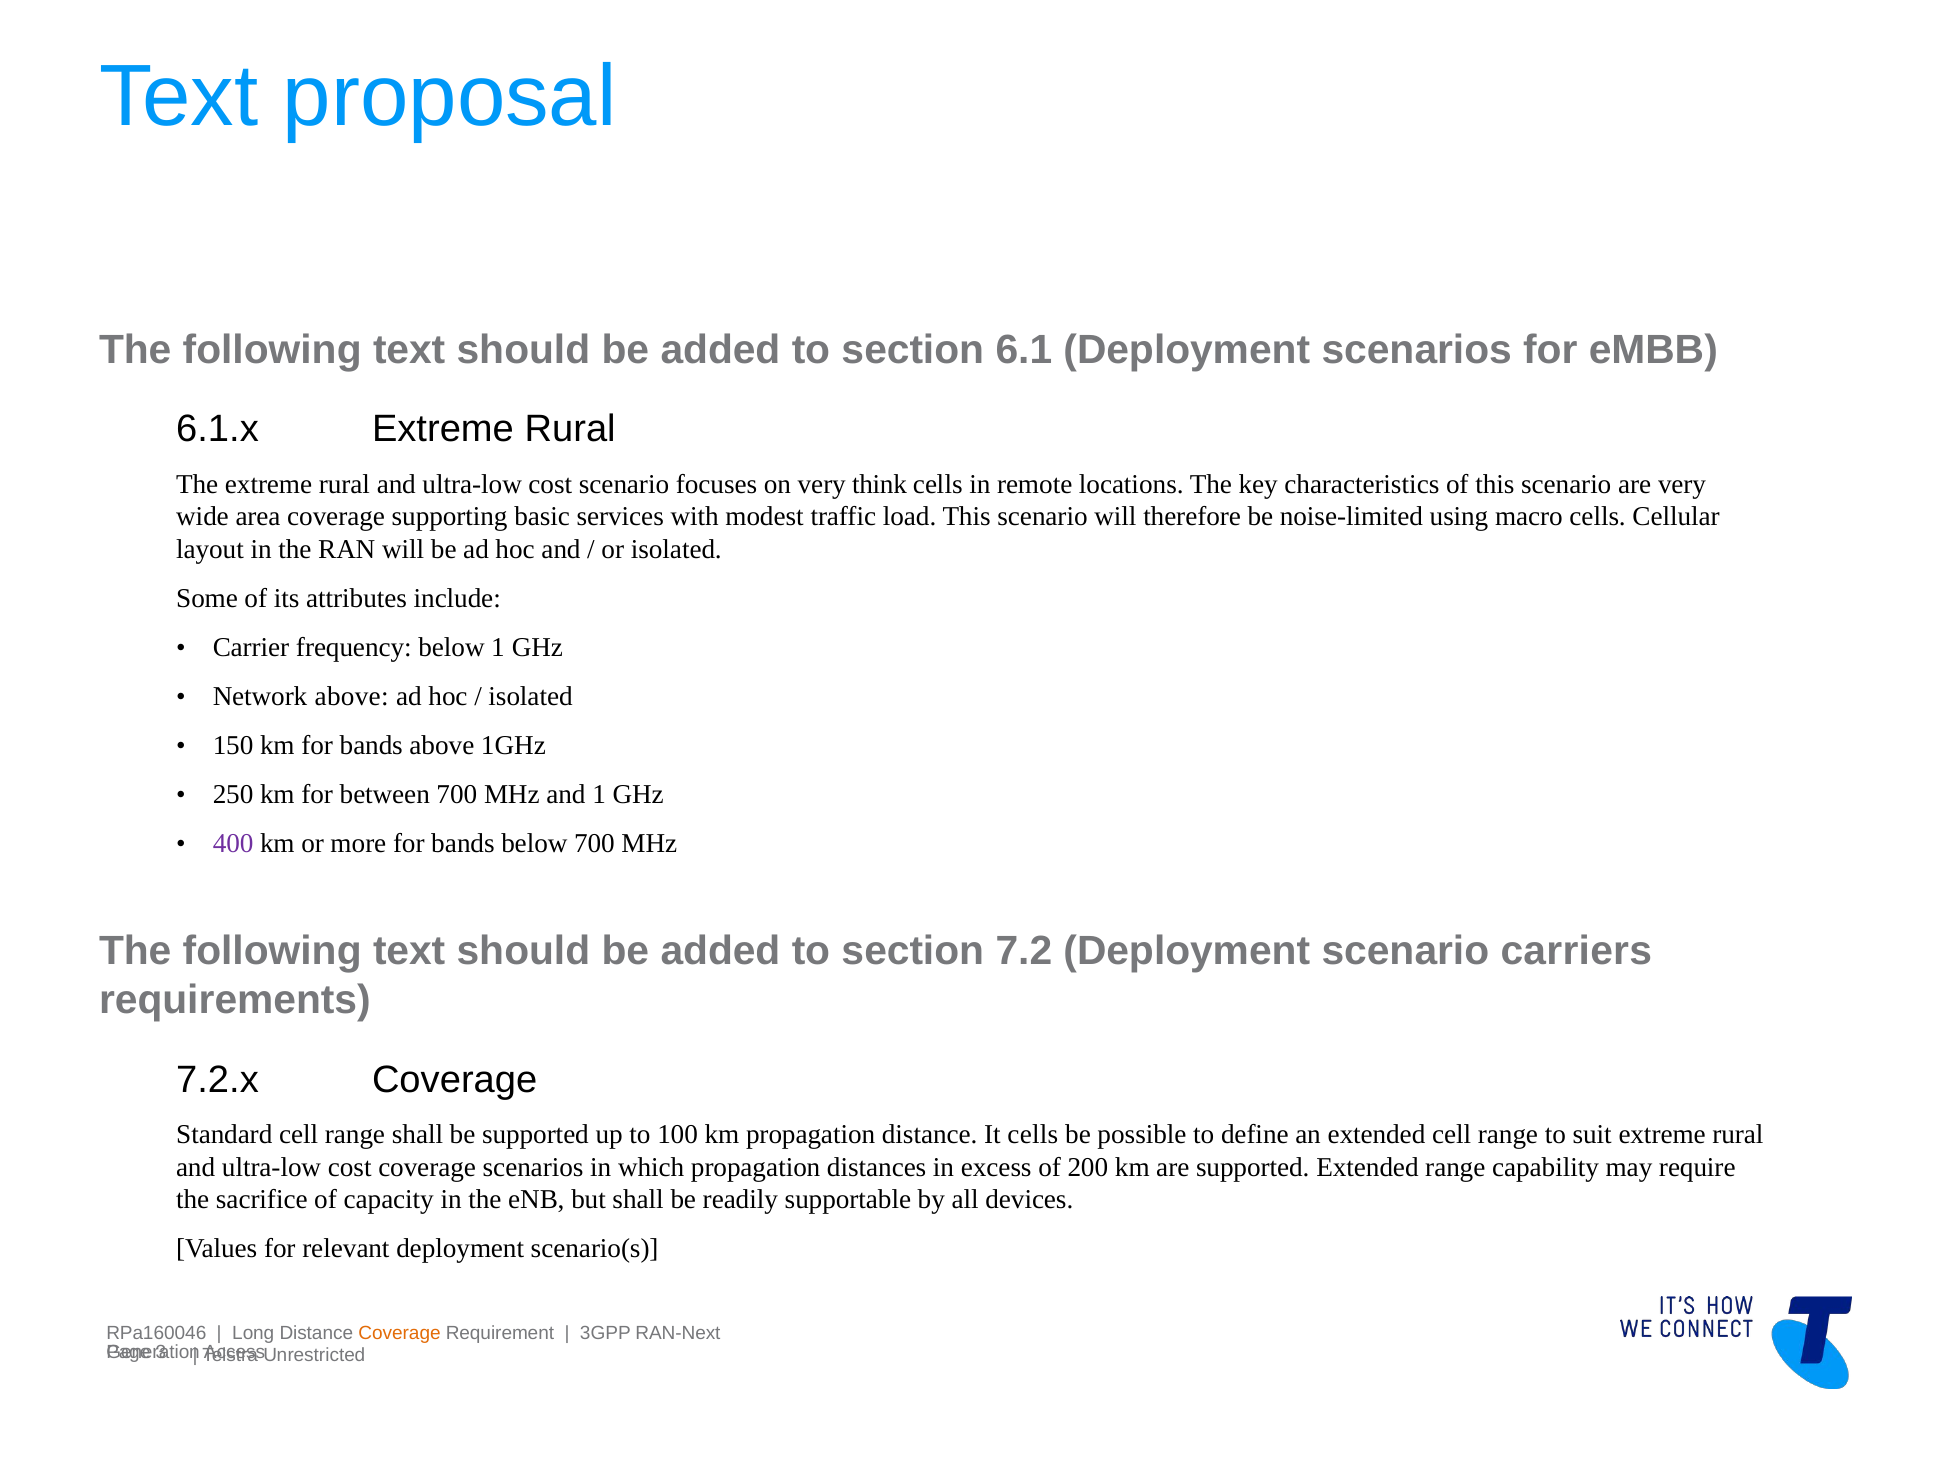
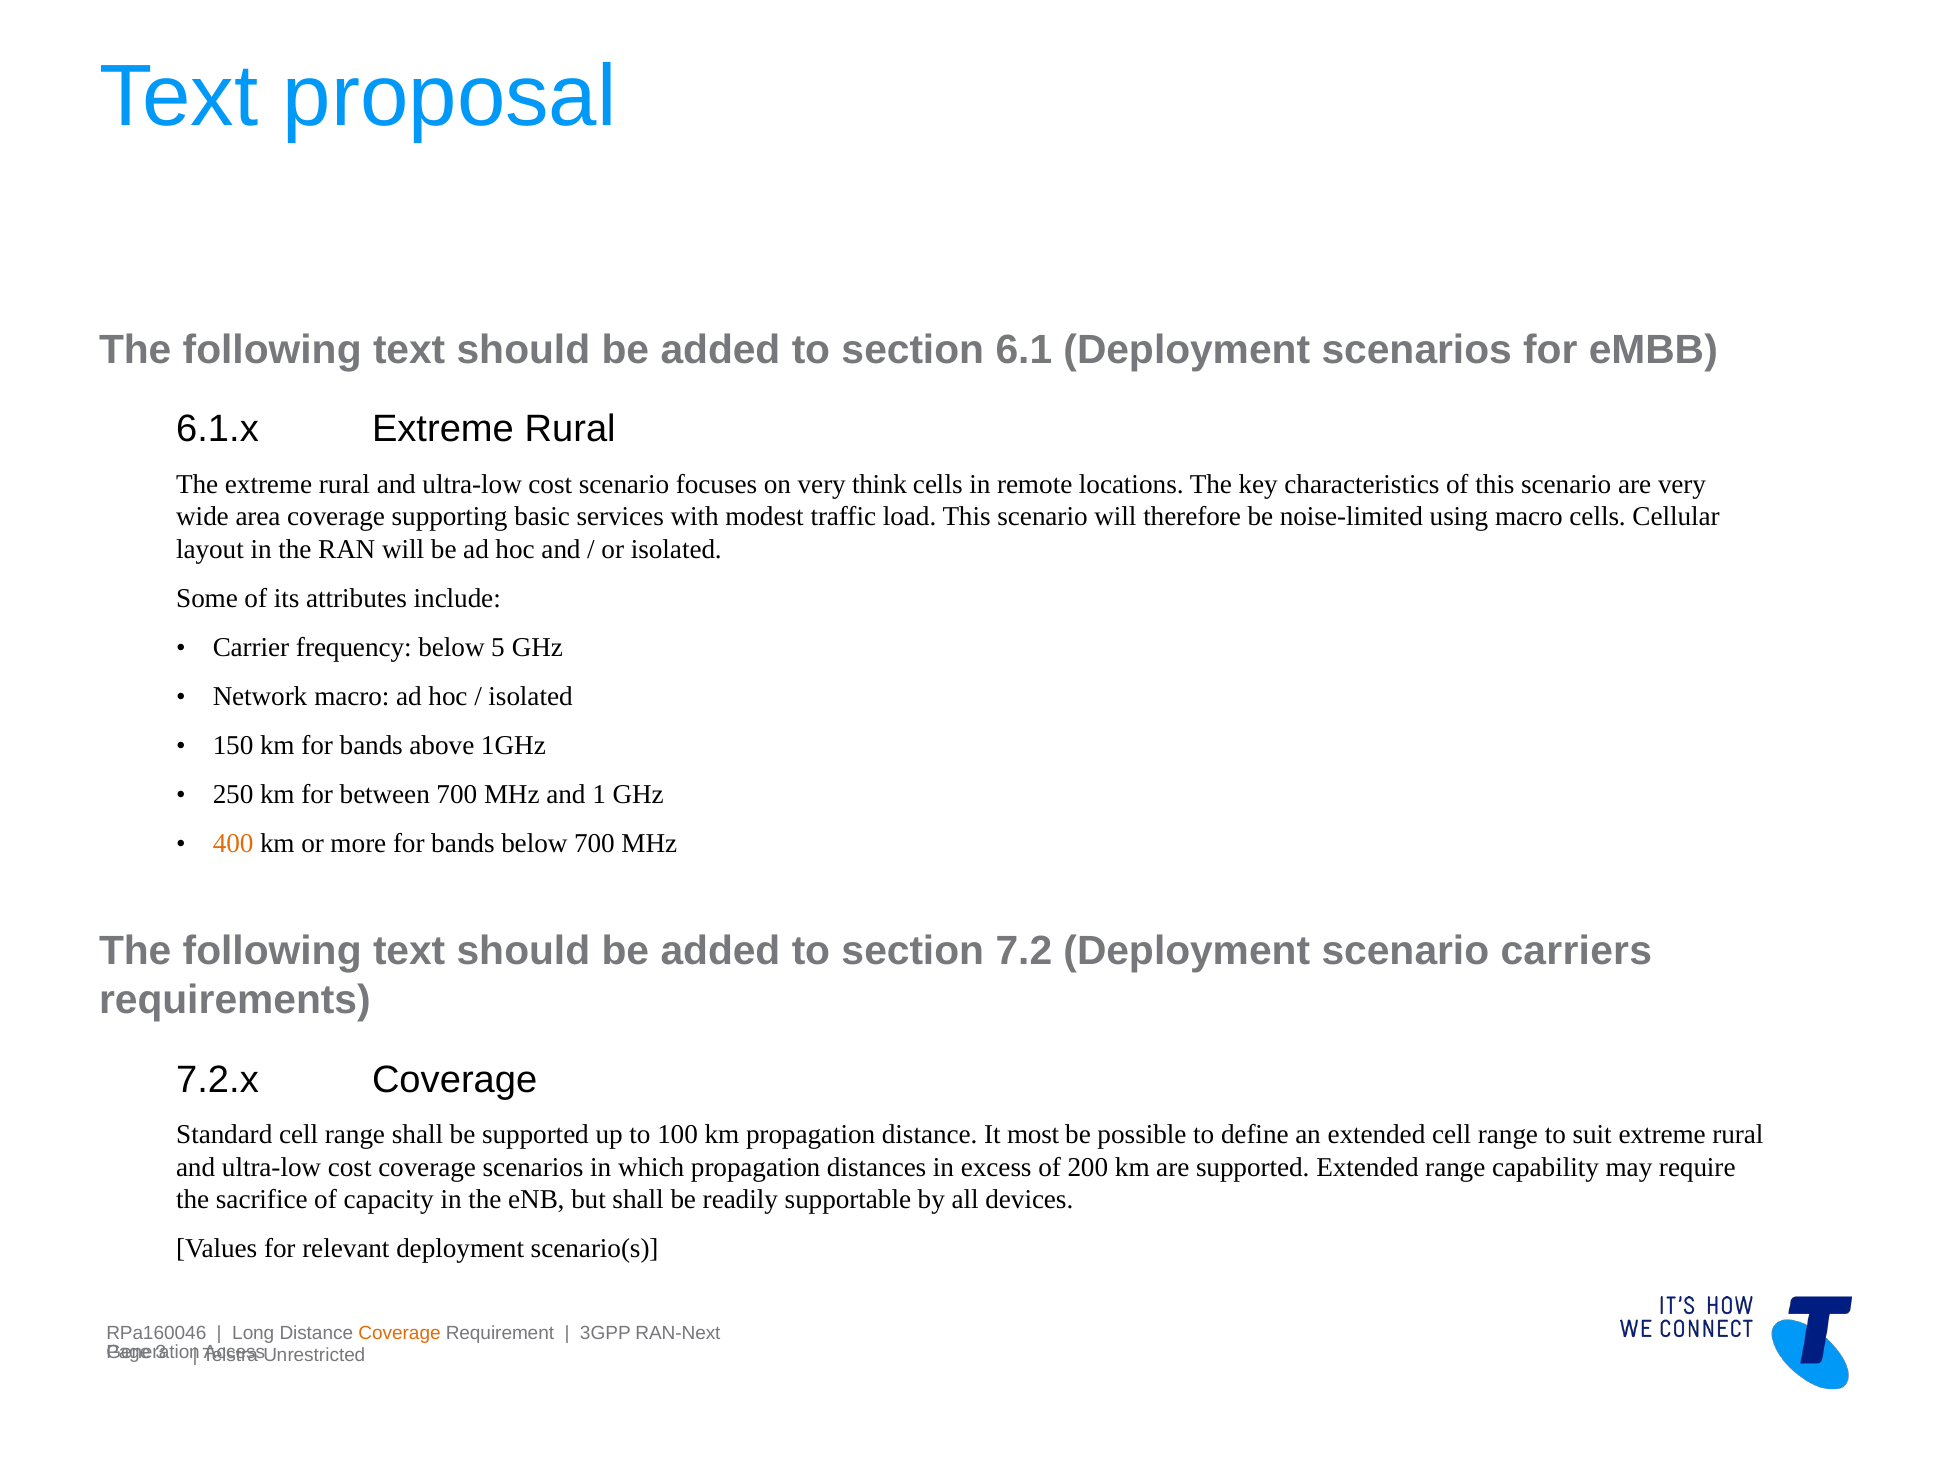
below 1: 1 -> 5 (498, 647)
Network above: above -> macro (352, 696)
400 colour: purple -> orange (233, 844)
It cells: cells -> most (1033, 1134)
